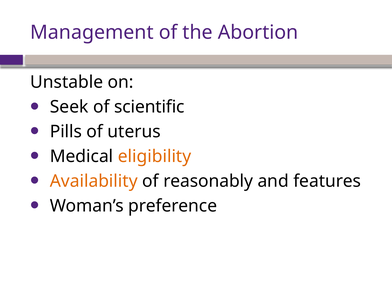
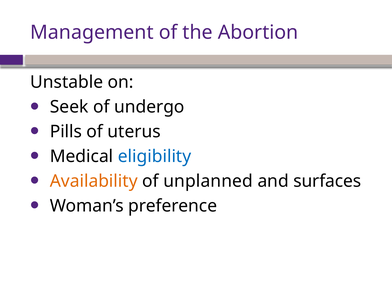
scientific: scientific -> undergo (149, 107)
eligibility colour: orange -> blue (154, 156)
reasonably: reasonably -> unplanned (208, 181)
features: features -> surfaces (327, 181)
